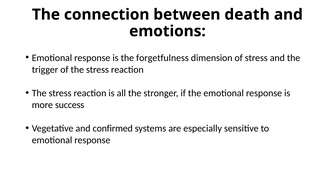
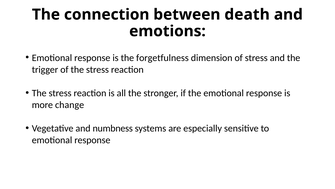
success: success -> change (70, 105)
confirmed: confirmed -> numbness (113, 128)
